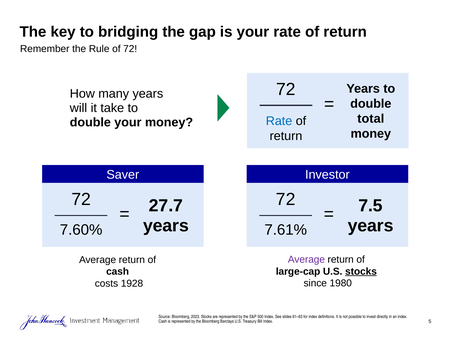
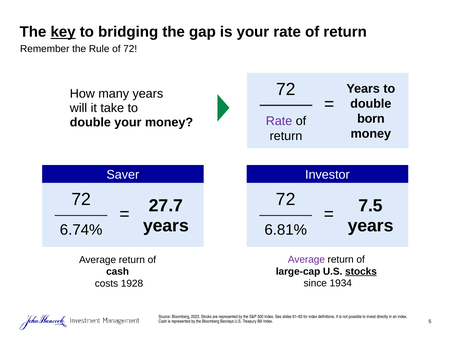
key underline: none -> present (63, 32)
total: total -> born (371, 119)
Rate colour: blue -> purple (279, 121)
7.60%: 7.60% -> 6.74% (81, 230)
7.61%: 7.61% -> 6.81% (286, 230)
1980: 1980 -> 1934 (341, 284)
